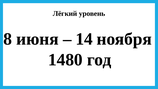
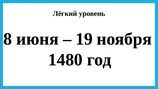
14: 14 -> 19 (84, 39)
